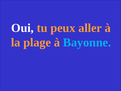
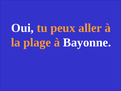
Bayonne colour: light blue -> white (87, 42)
